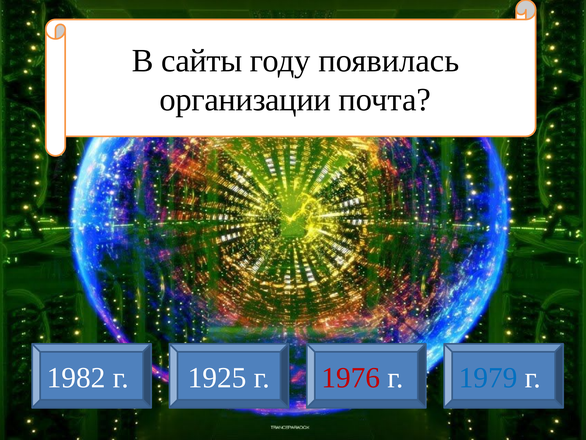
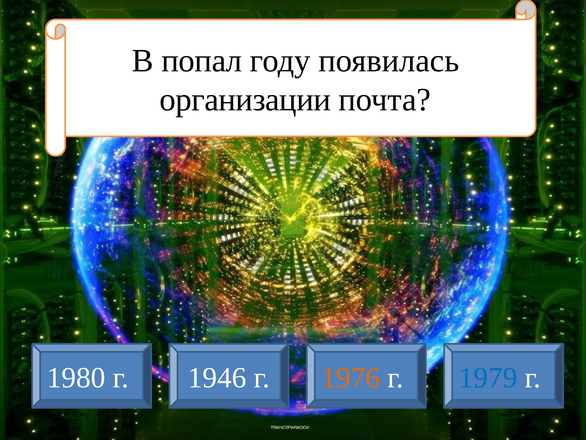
сайты: сайты -> попал (202, 61)
1982: 1982 -> 1980 (76, 377)
1925: 1925 -> 1946 (217, 377)
1976 colour: red -> orange (351, 377)
